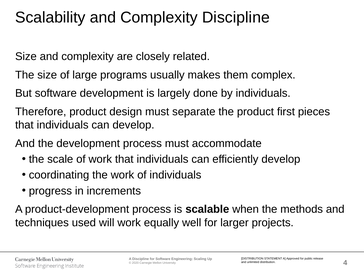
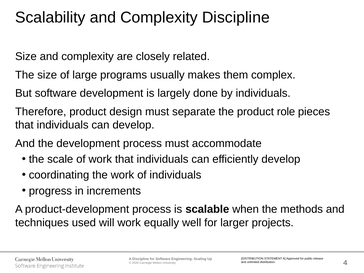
first: first -> role (286, 112)
